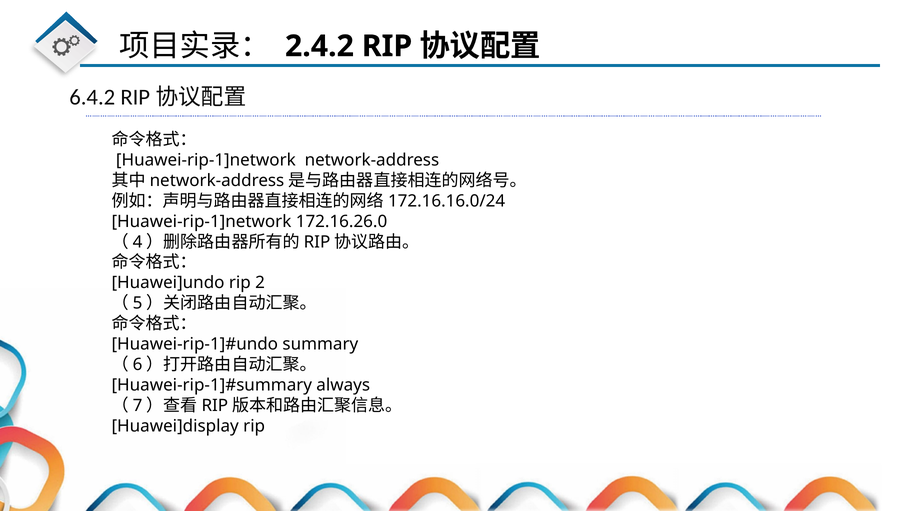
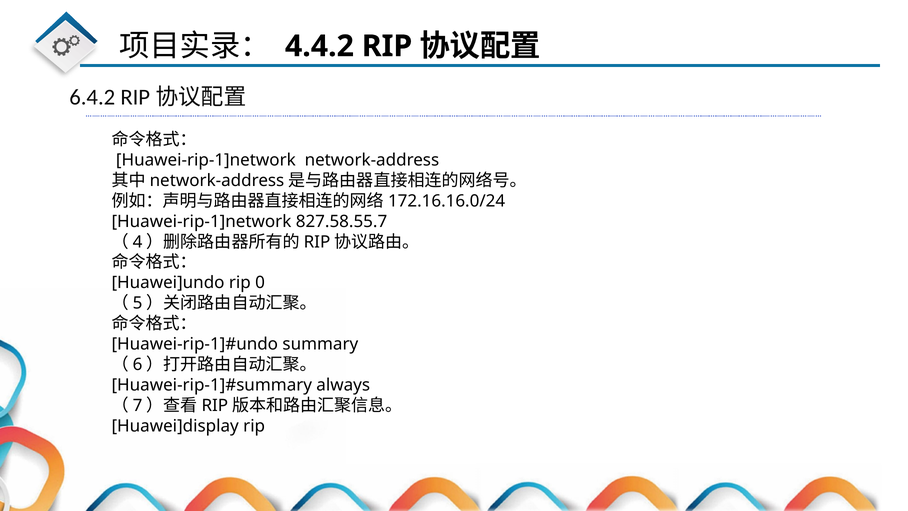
2.4.2: 2.4.2 -> 4.4.2 (319, 46)
172.16.26.0: 172.16.26.0 -> 827.58.55.7 (342, 221)
2: 2 -> 0 (260, 283)
